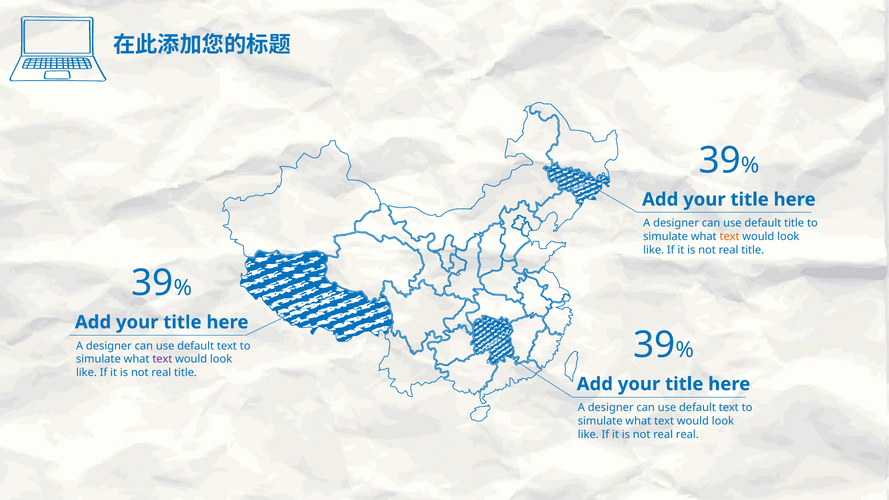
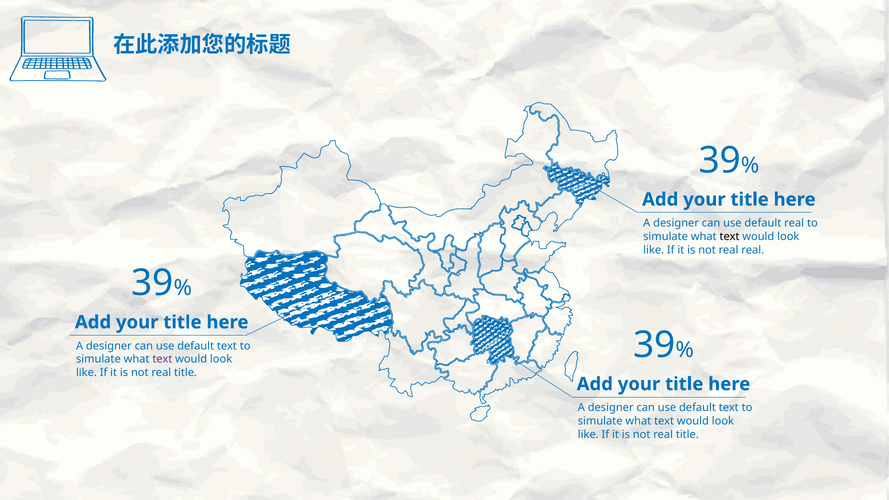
default title: title -> real (794, 223)
text colour: orange -> black (730, 237)
title: title -> real (753, 250)
real: real -> title (687, 434)
